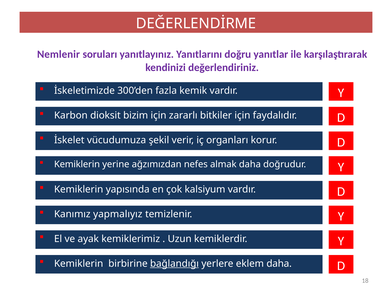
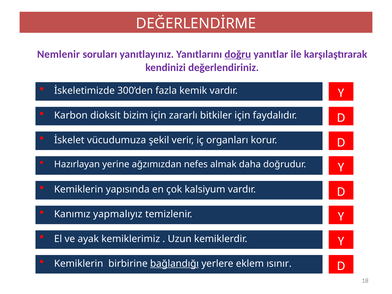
doğru underline: none -> present (238, 54)
Kemiklerin: Kemiklerin -> Hazırlayan (77, 164)
eklem daha: daha -> ısınır (279, 264)
